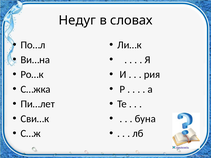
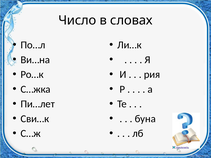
Недуг: Недуг -> Число (77, 20)
